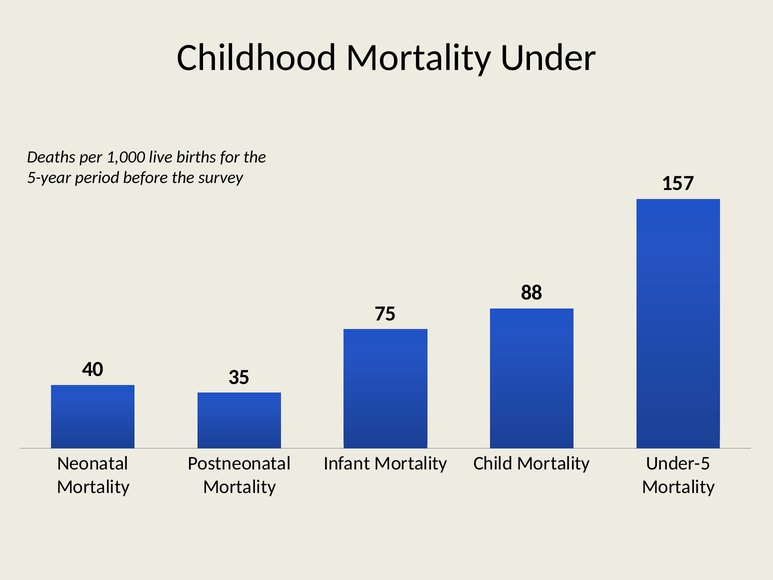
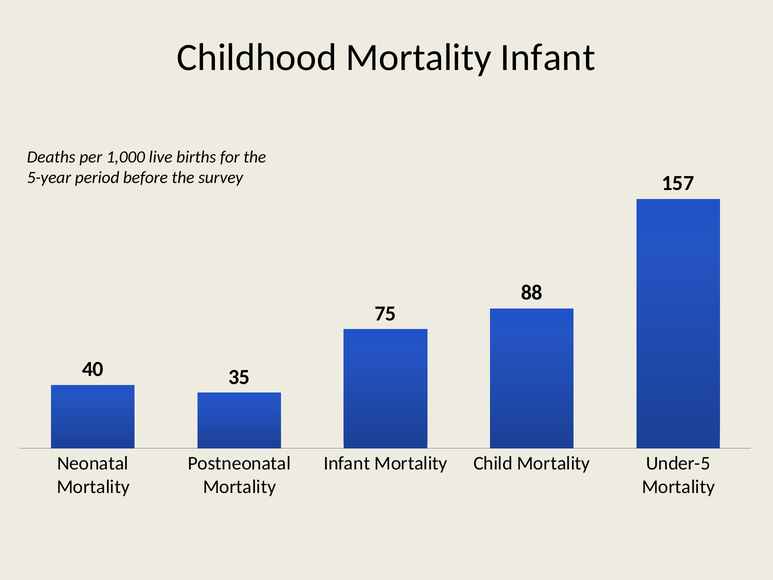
Childhood Mortality Under: Under -> Infant (548, 57)
